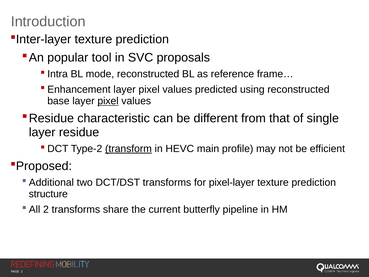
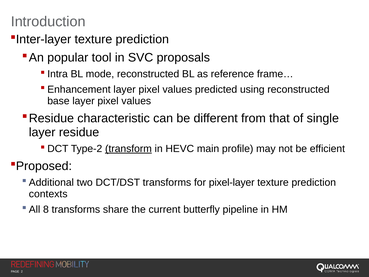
pixel underline: present -> none (108, 101)
structure: structure -> contexts (48, 194)
2: 2 -> 8 (46, 209)
